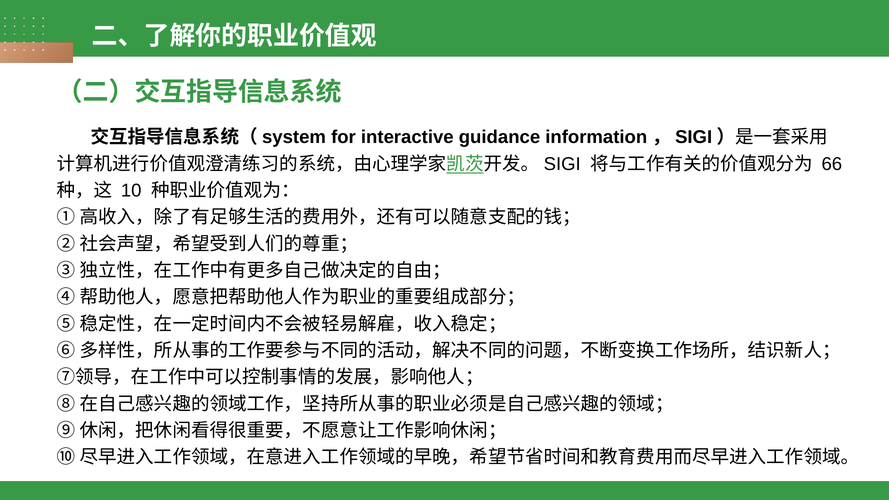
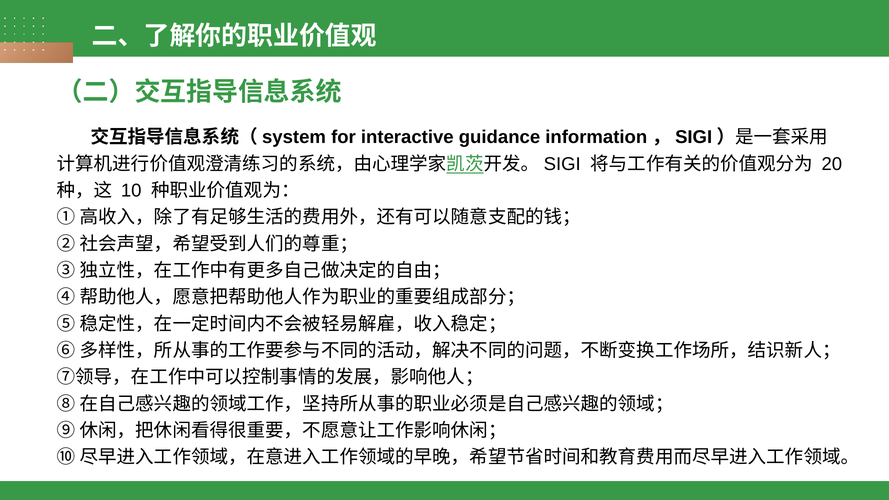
66: 66 -> 20 (832, 164)
